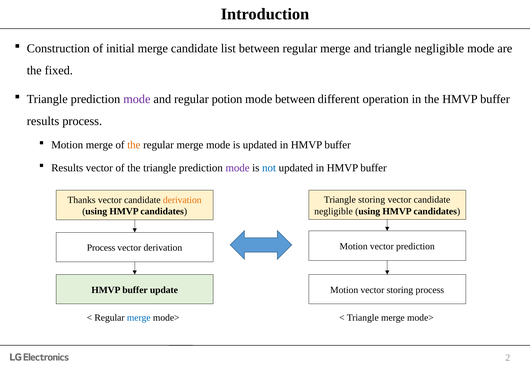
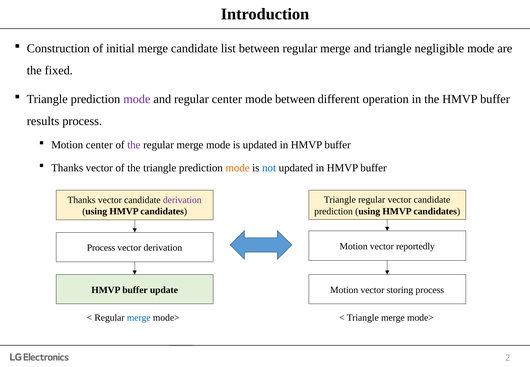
regular potion: potion -> center (227, 99)
Motion merge: merge -> center (99, 145)
the colour: orange -> purple (134, 145)
Results: Results -> Thanks (67, 168)
mode colour: purple -> orange (238, 168)
Triangle storing: storing -> regular (372, 200)
derivation colour: orange -> purple (182, 200)
negligible: negligible -> prediction (334, 211)
vector prediction: prediction -> reportedly (415, 246)
